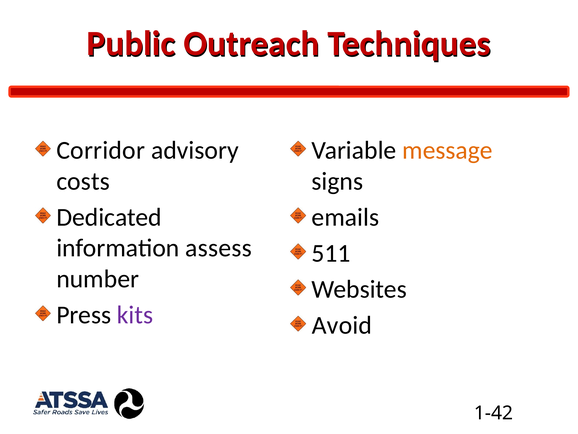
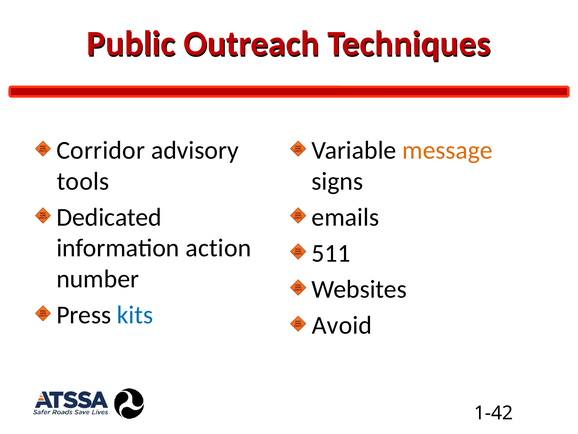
costs: costs -> tools (83, 181)
assess: assess -> action (218, 248)
kits colour: purple -> blue (135, 315)
